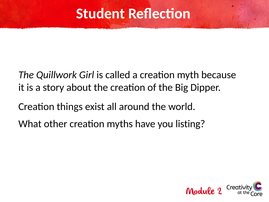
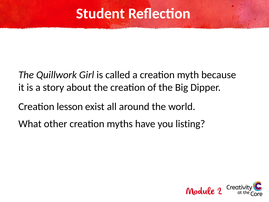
things: things -> lesson (70, 107)
